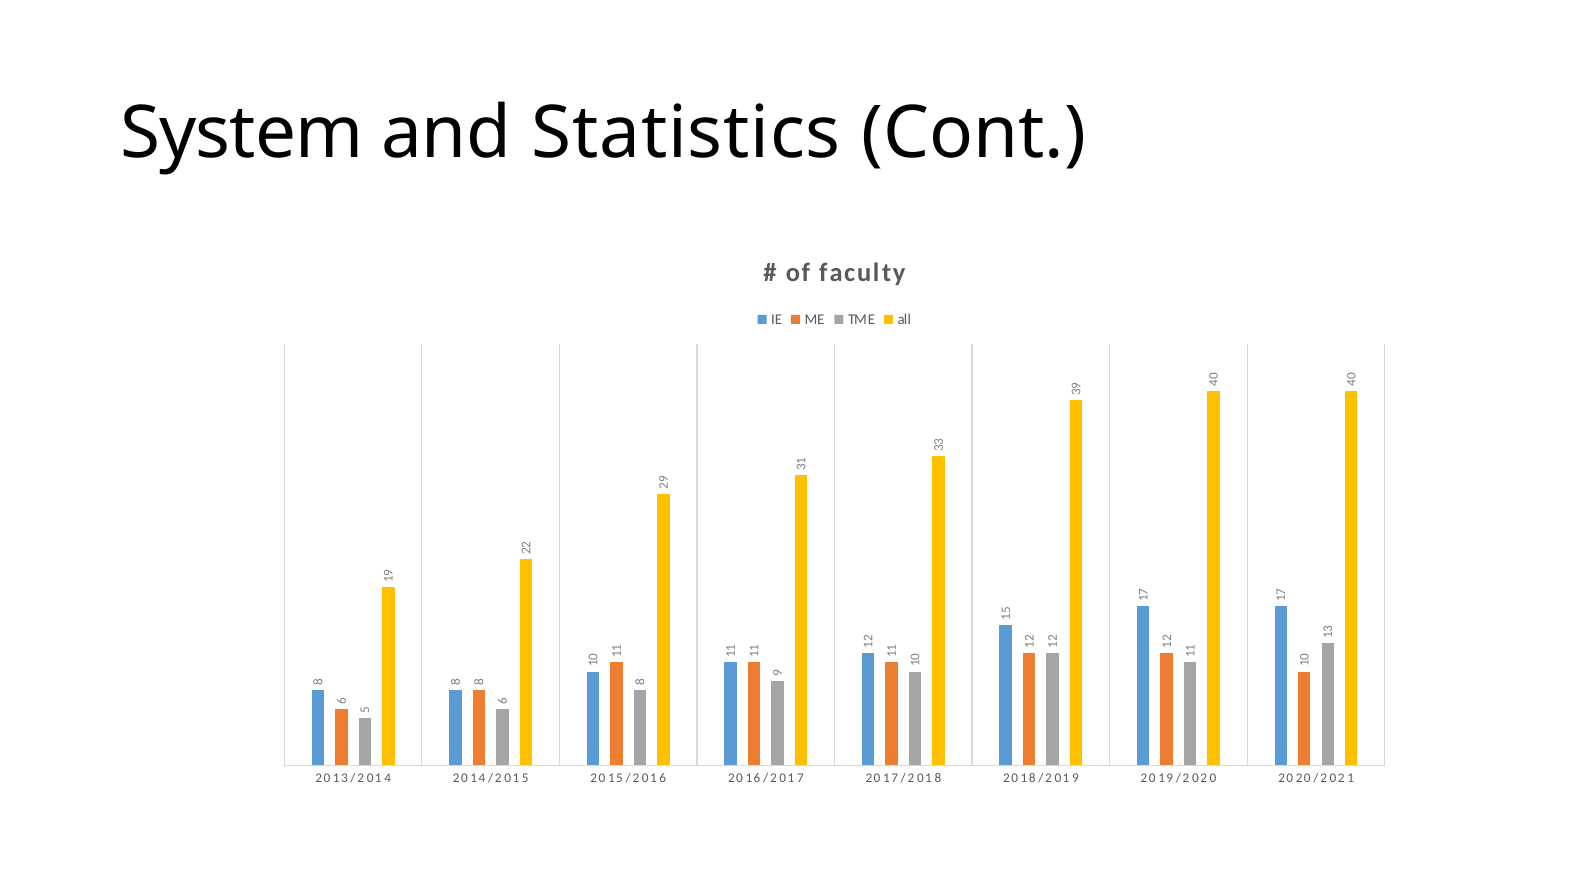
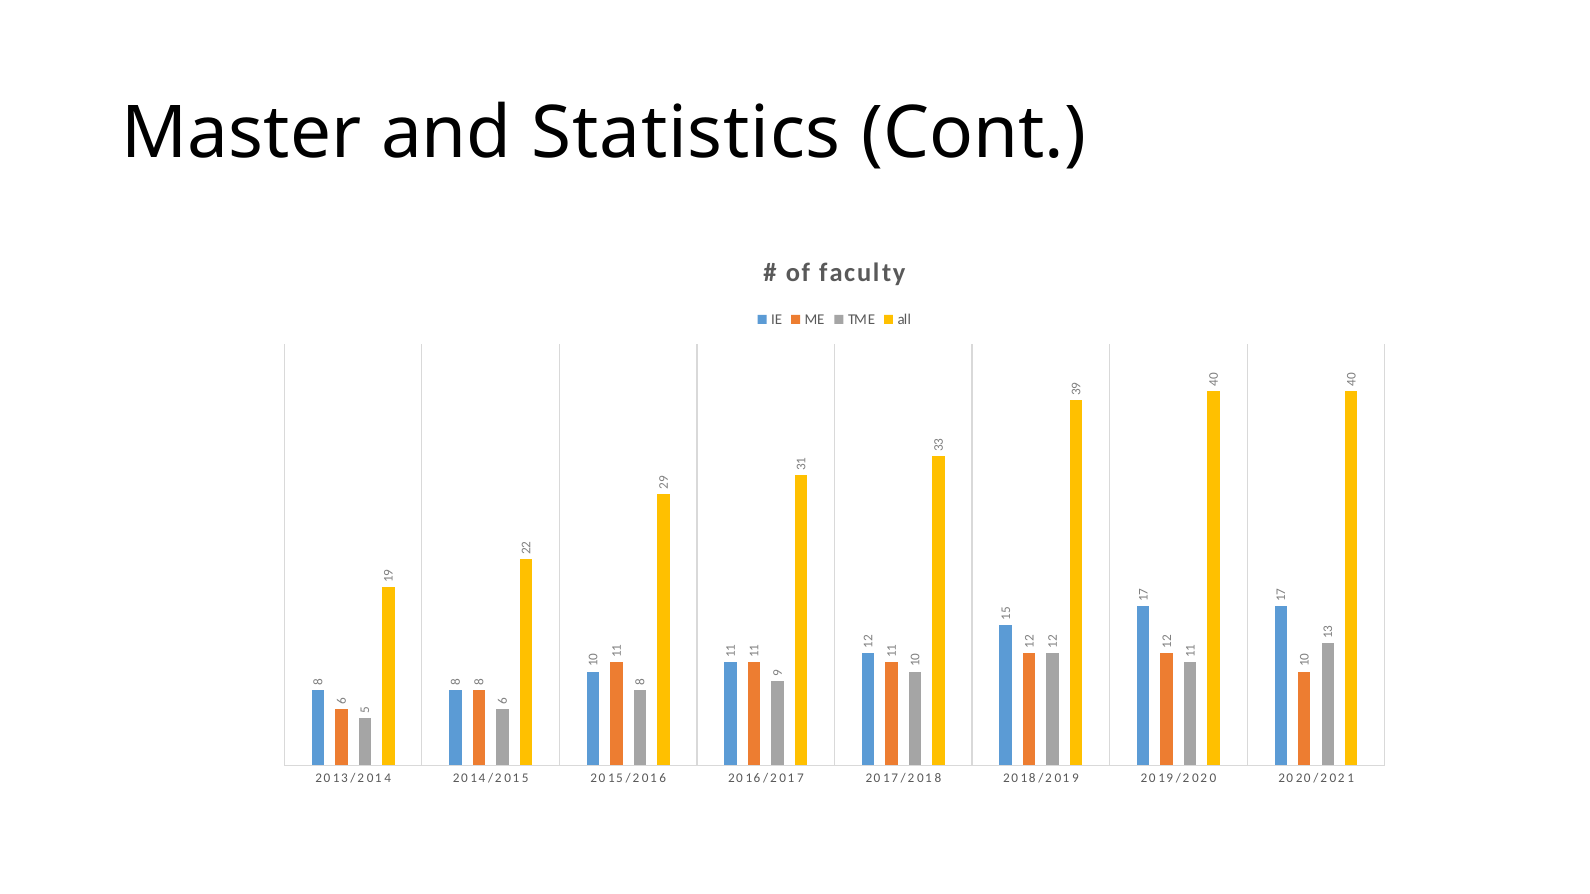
System: System -> Master (242, 134)
